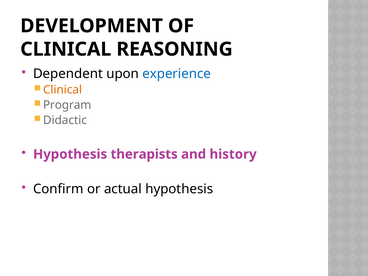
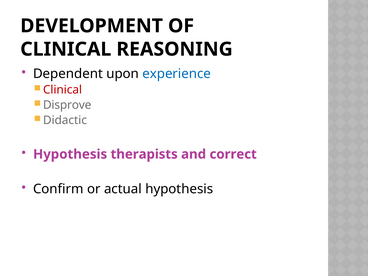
Clinical colour: orange -> red (63, 90)
Program: Program -> Disprove (67, 105)
history: history -> correct (233, 154)
